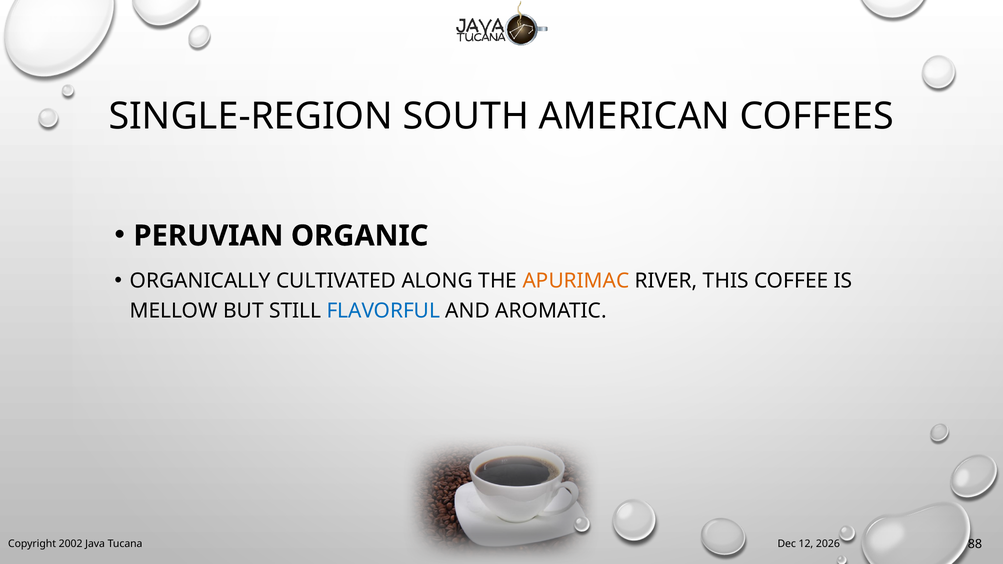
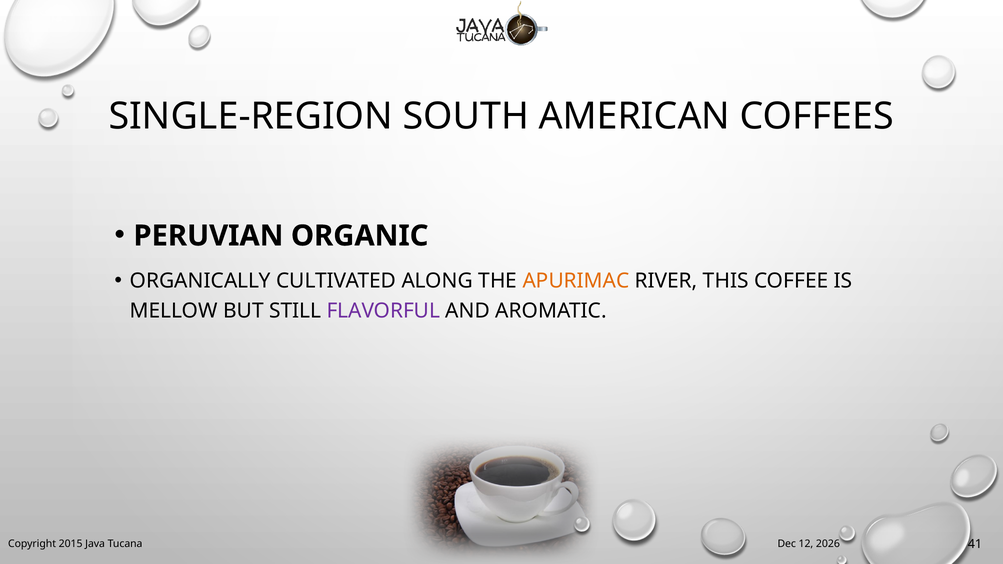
FLAVORFUL colour: blue -> purple (383, 311)
2002: 2002 -> 2015 (71, 544)
88: 88 -> 41 (975, 544)
